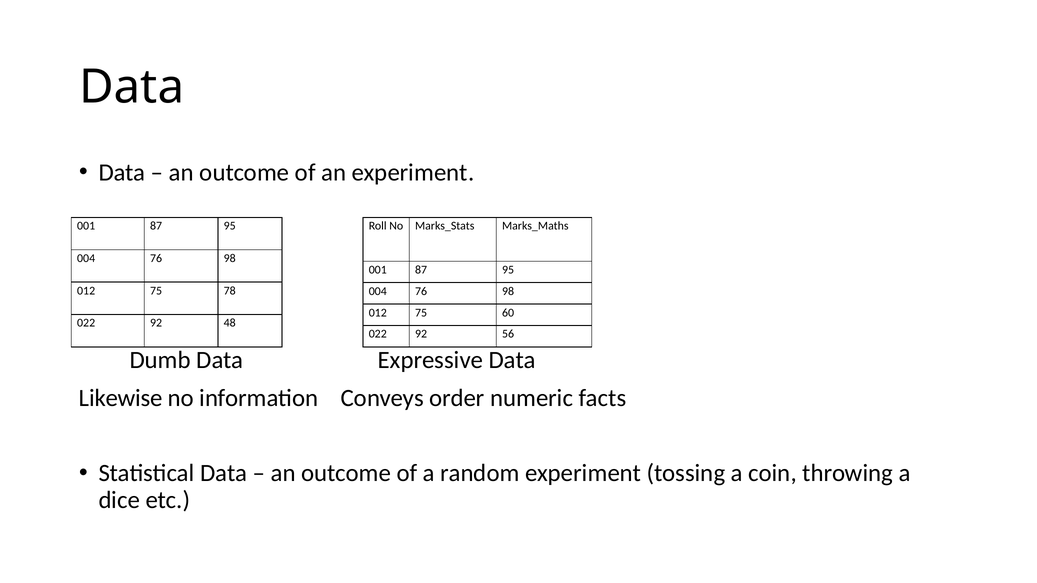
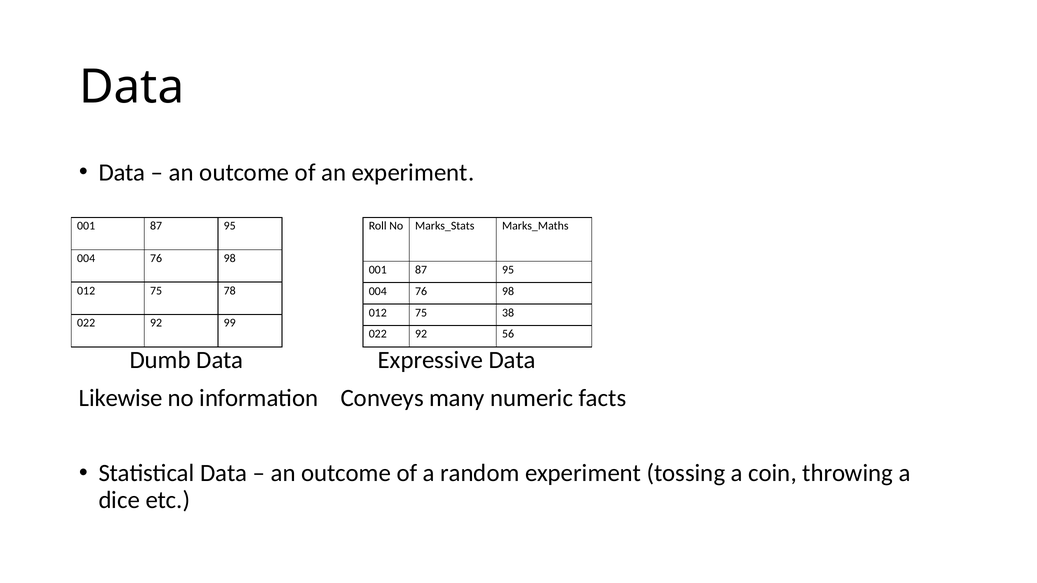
60: 60 -> 38 (508, 313)
48: 48 -> 99 (230, 323)
order: order -> many (457, 398)
